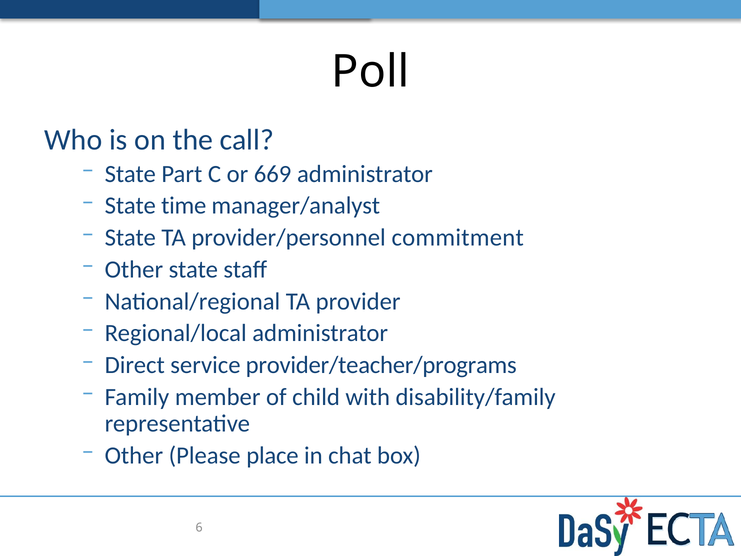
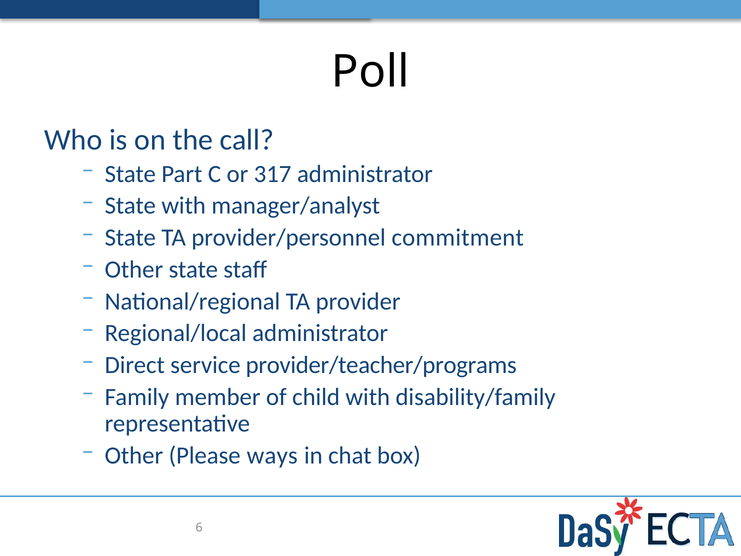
669: 669 -> 317 (273, 174)
State time: time -> with (184, 206)
place: place -> ways (272, 455)
